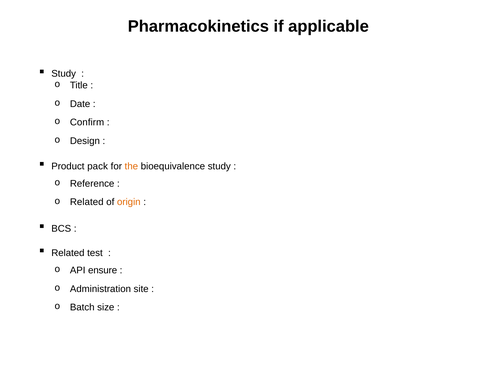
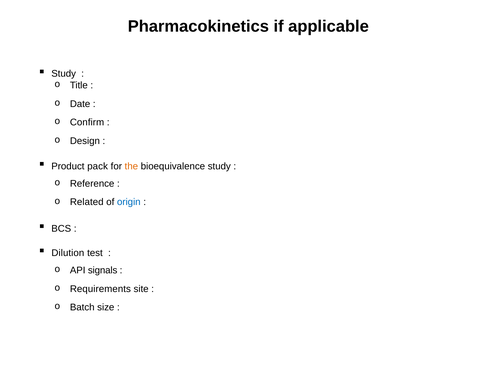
origin colour: orange -> blue (129, 202)
Related: Related -> Dilution (68, 252)
ensure: ensure -> signals (103, 270)
Administration: Administration -> Requirements (100, 288)
